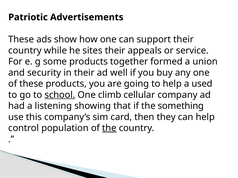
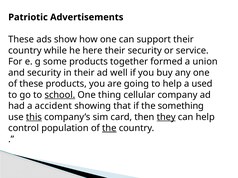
sites: sites -> here (93, 51)
their appeals: appeals -> security (145, 51)
climb: climb -> thing (110, 95)
listening: listening -> accident (53, 106)
this underline: none -> present (34, 117)
they underline: none -> present (166, 117)
